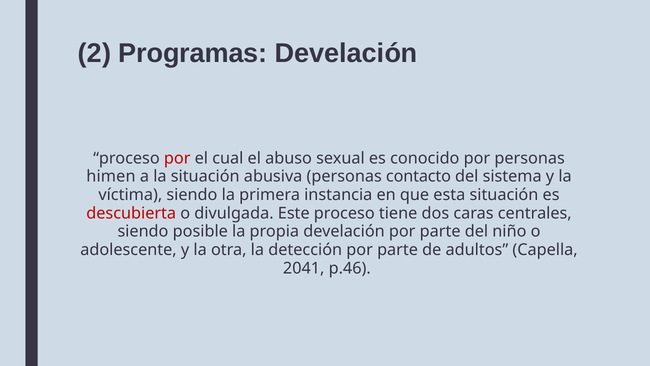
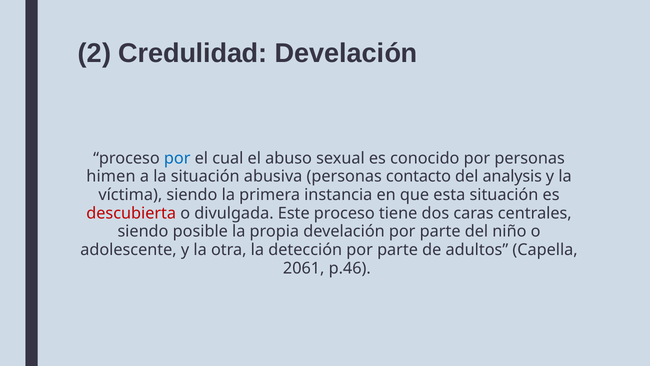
Programas: Programas -> Credulidad (193, 53)
por colour: red -> blue (177, 158)
sistema: sistema -> analysis (512, 176)
2041: 2041 -> 2061 (304, 268)
